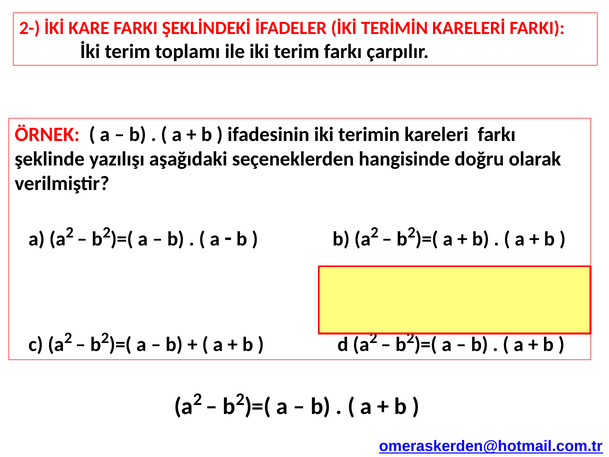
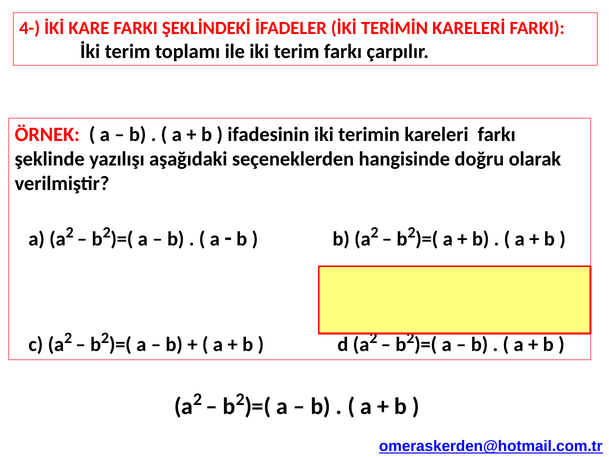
2-: 2- -> 4- (30, 28)
